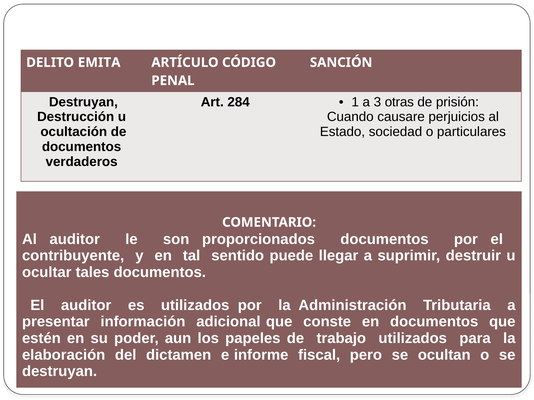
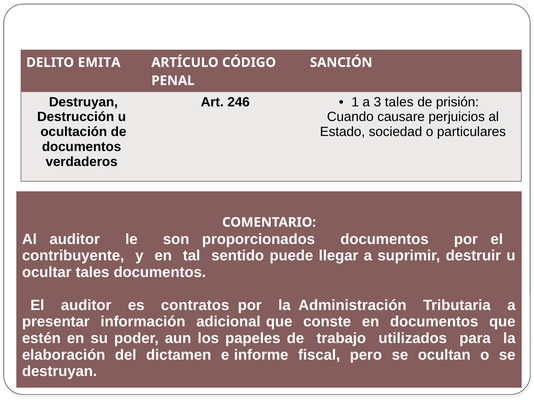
284: 284 -> 246 (239, 102)
3 otras: otras -> tales (399, 102)
es utilizados: utilizados -> contratos (195, 306)
